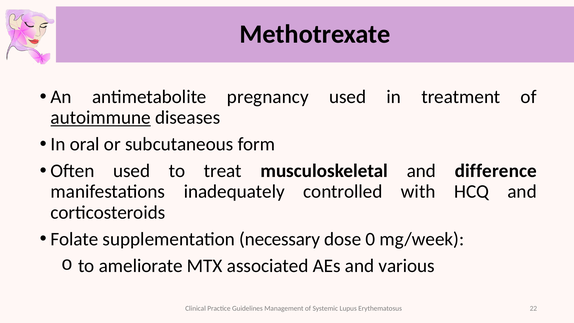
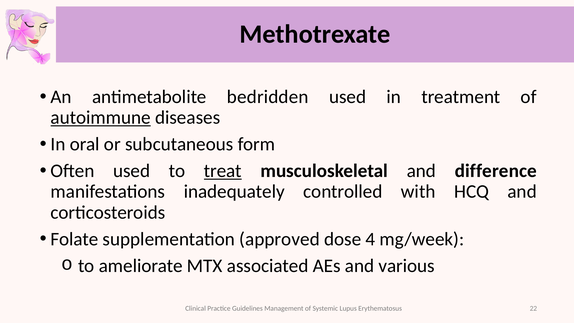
pregnancy: pregnancy -> bedridden (268, 97)
treat underline: none -> present (223, 171)
necessary: necessary -> approved (279, 239)
0: 0 -> 4 (370, 239)
